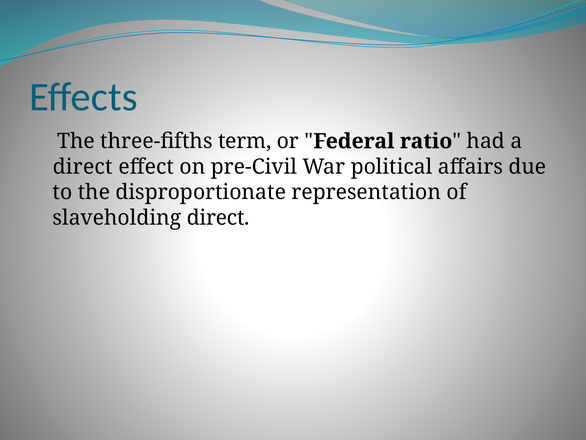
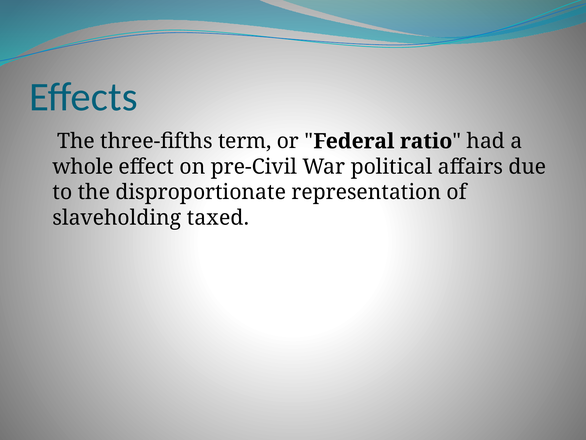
direct: direct -> whole (83, 167)
slaveholding direct: direct -> taxed (218, 217)
